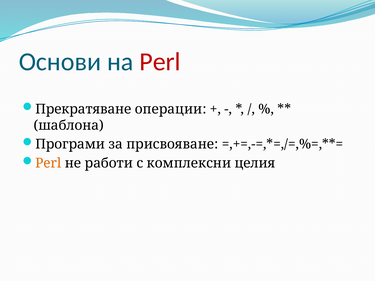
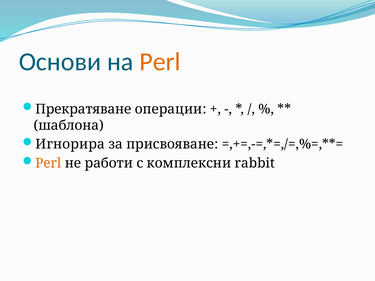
Perl colour: red -> orange (160, 62)
Програми: Програми -> Игнорира (70, 144)
целия: целия -> rabbit (255, 163)
